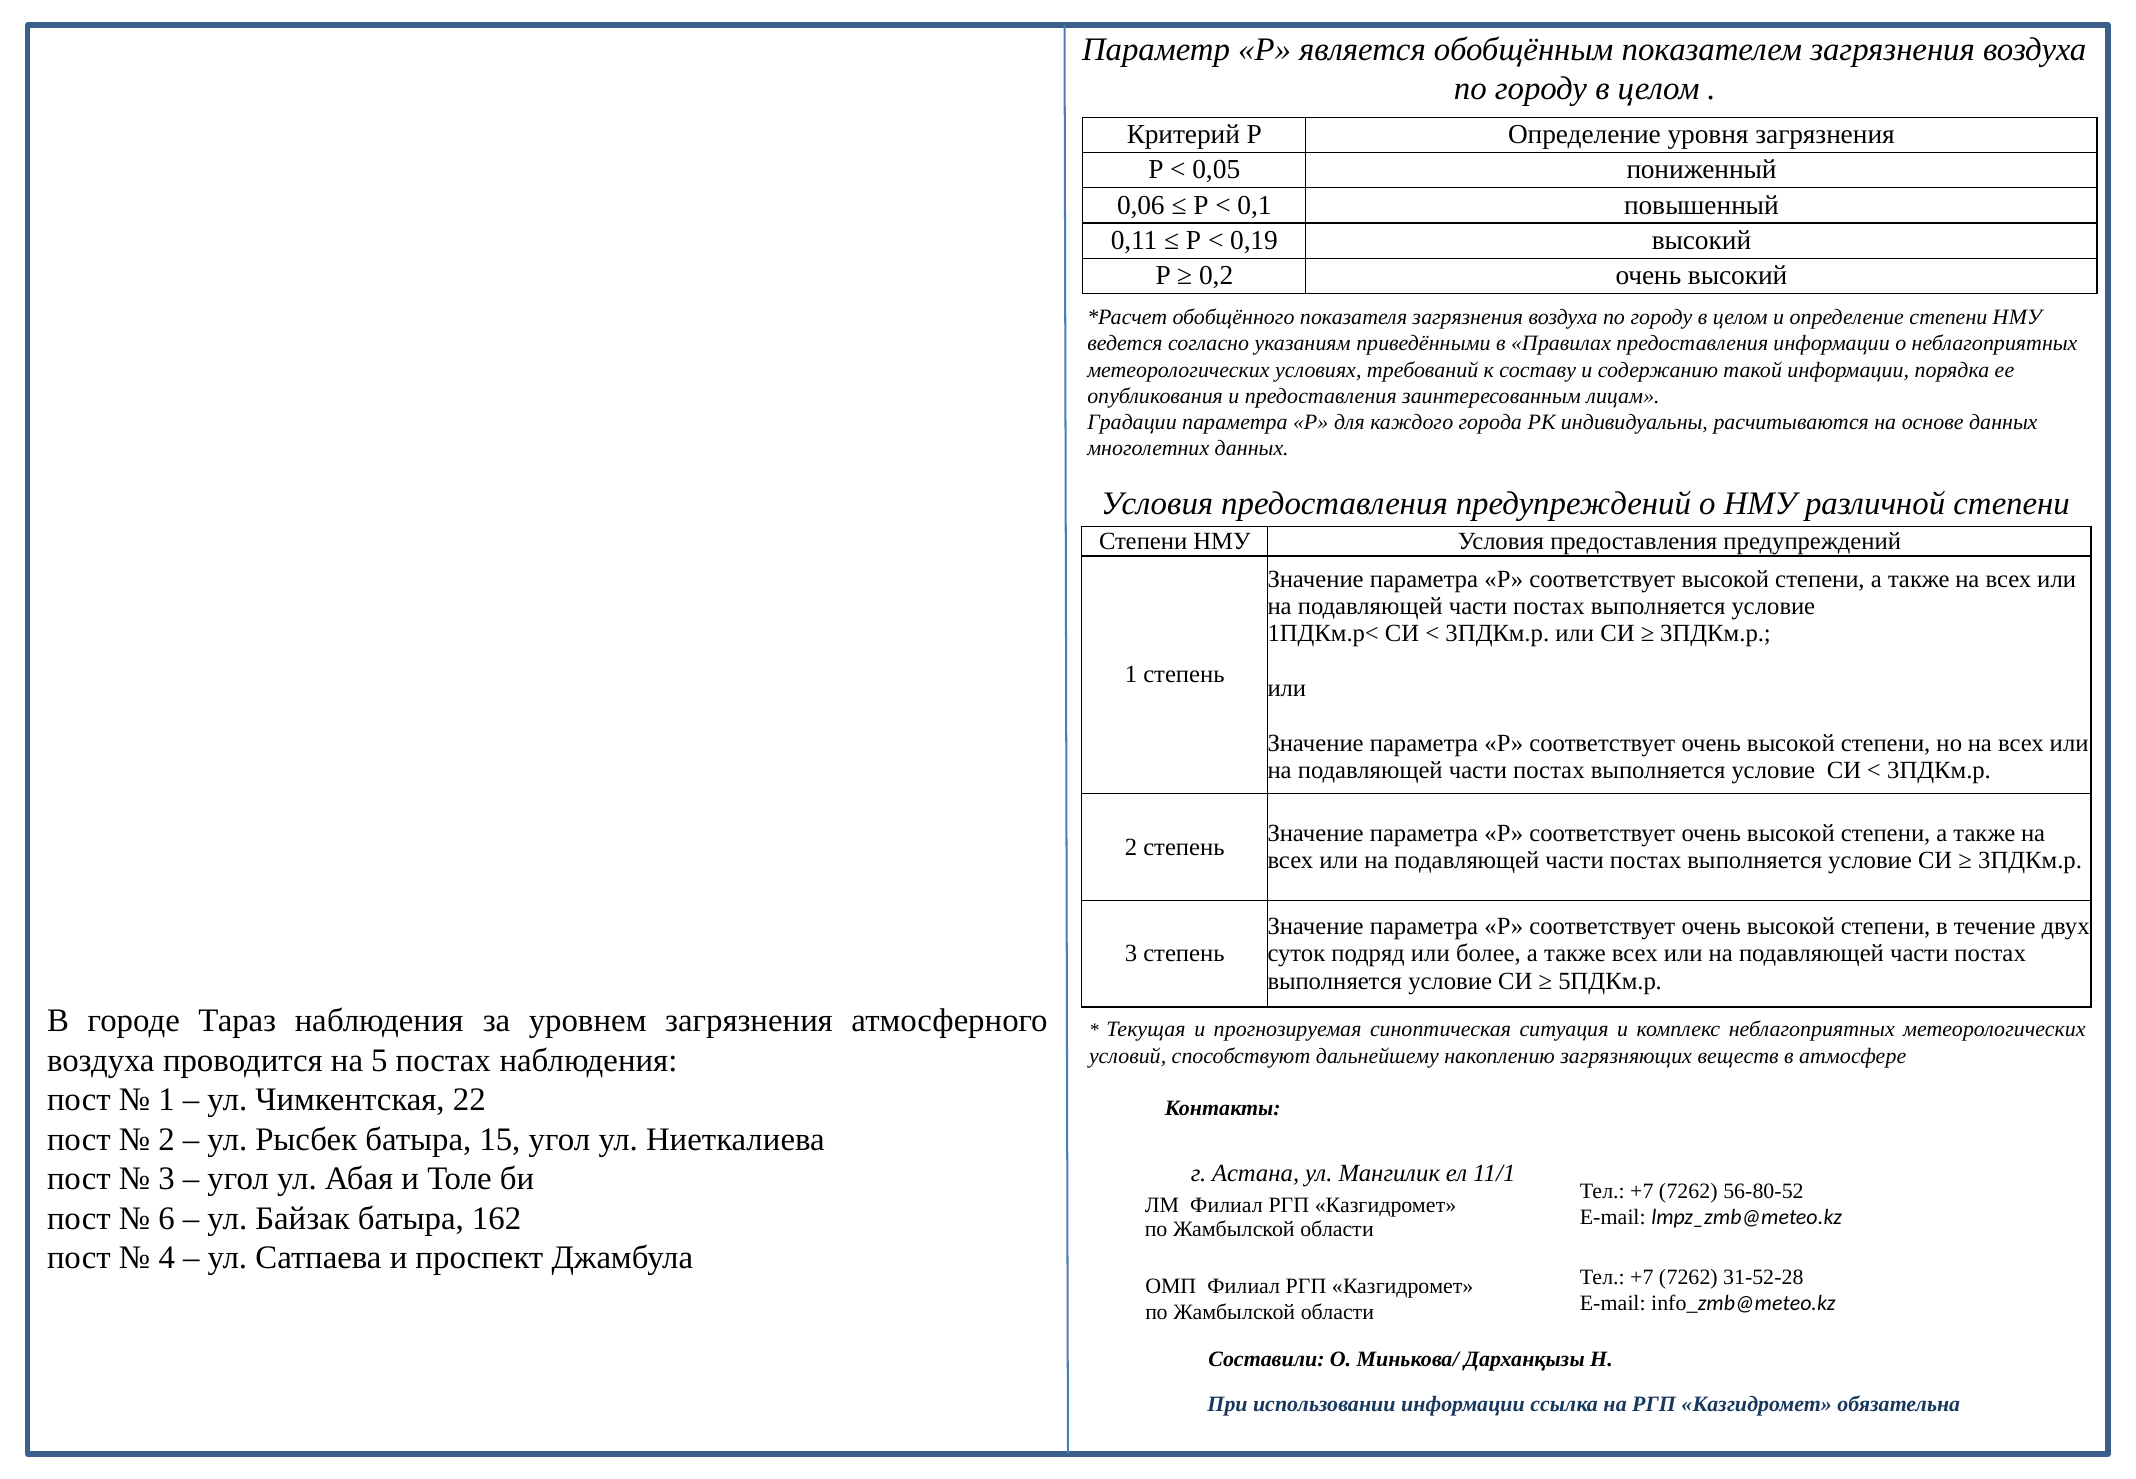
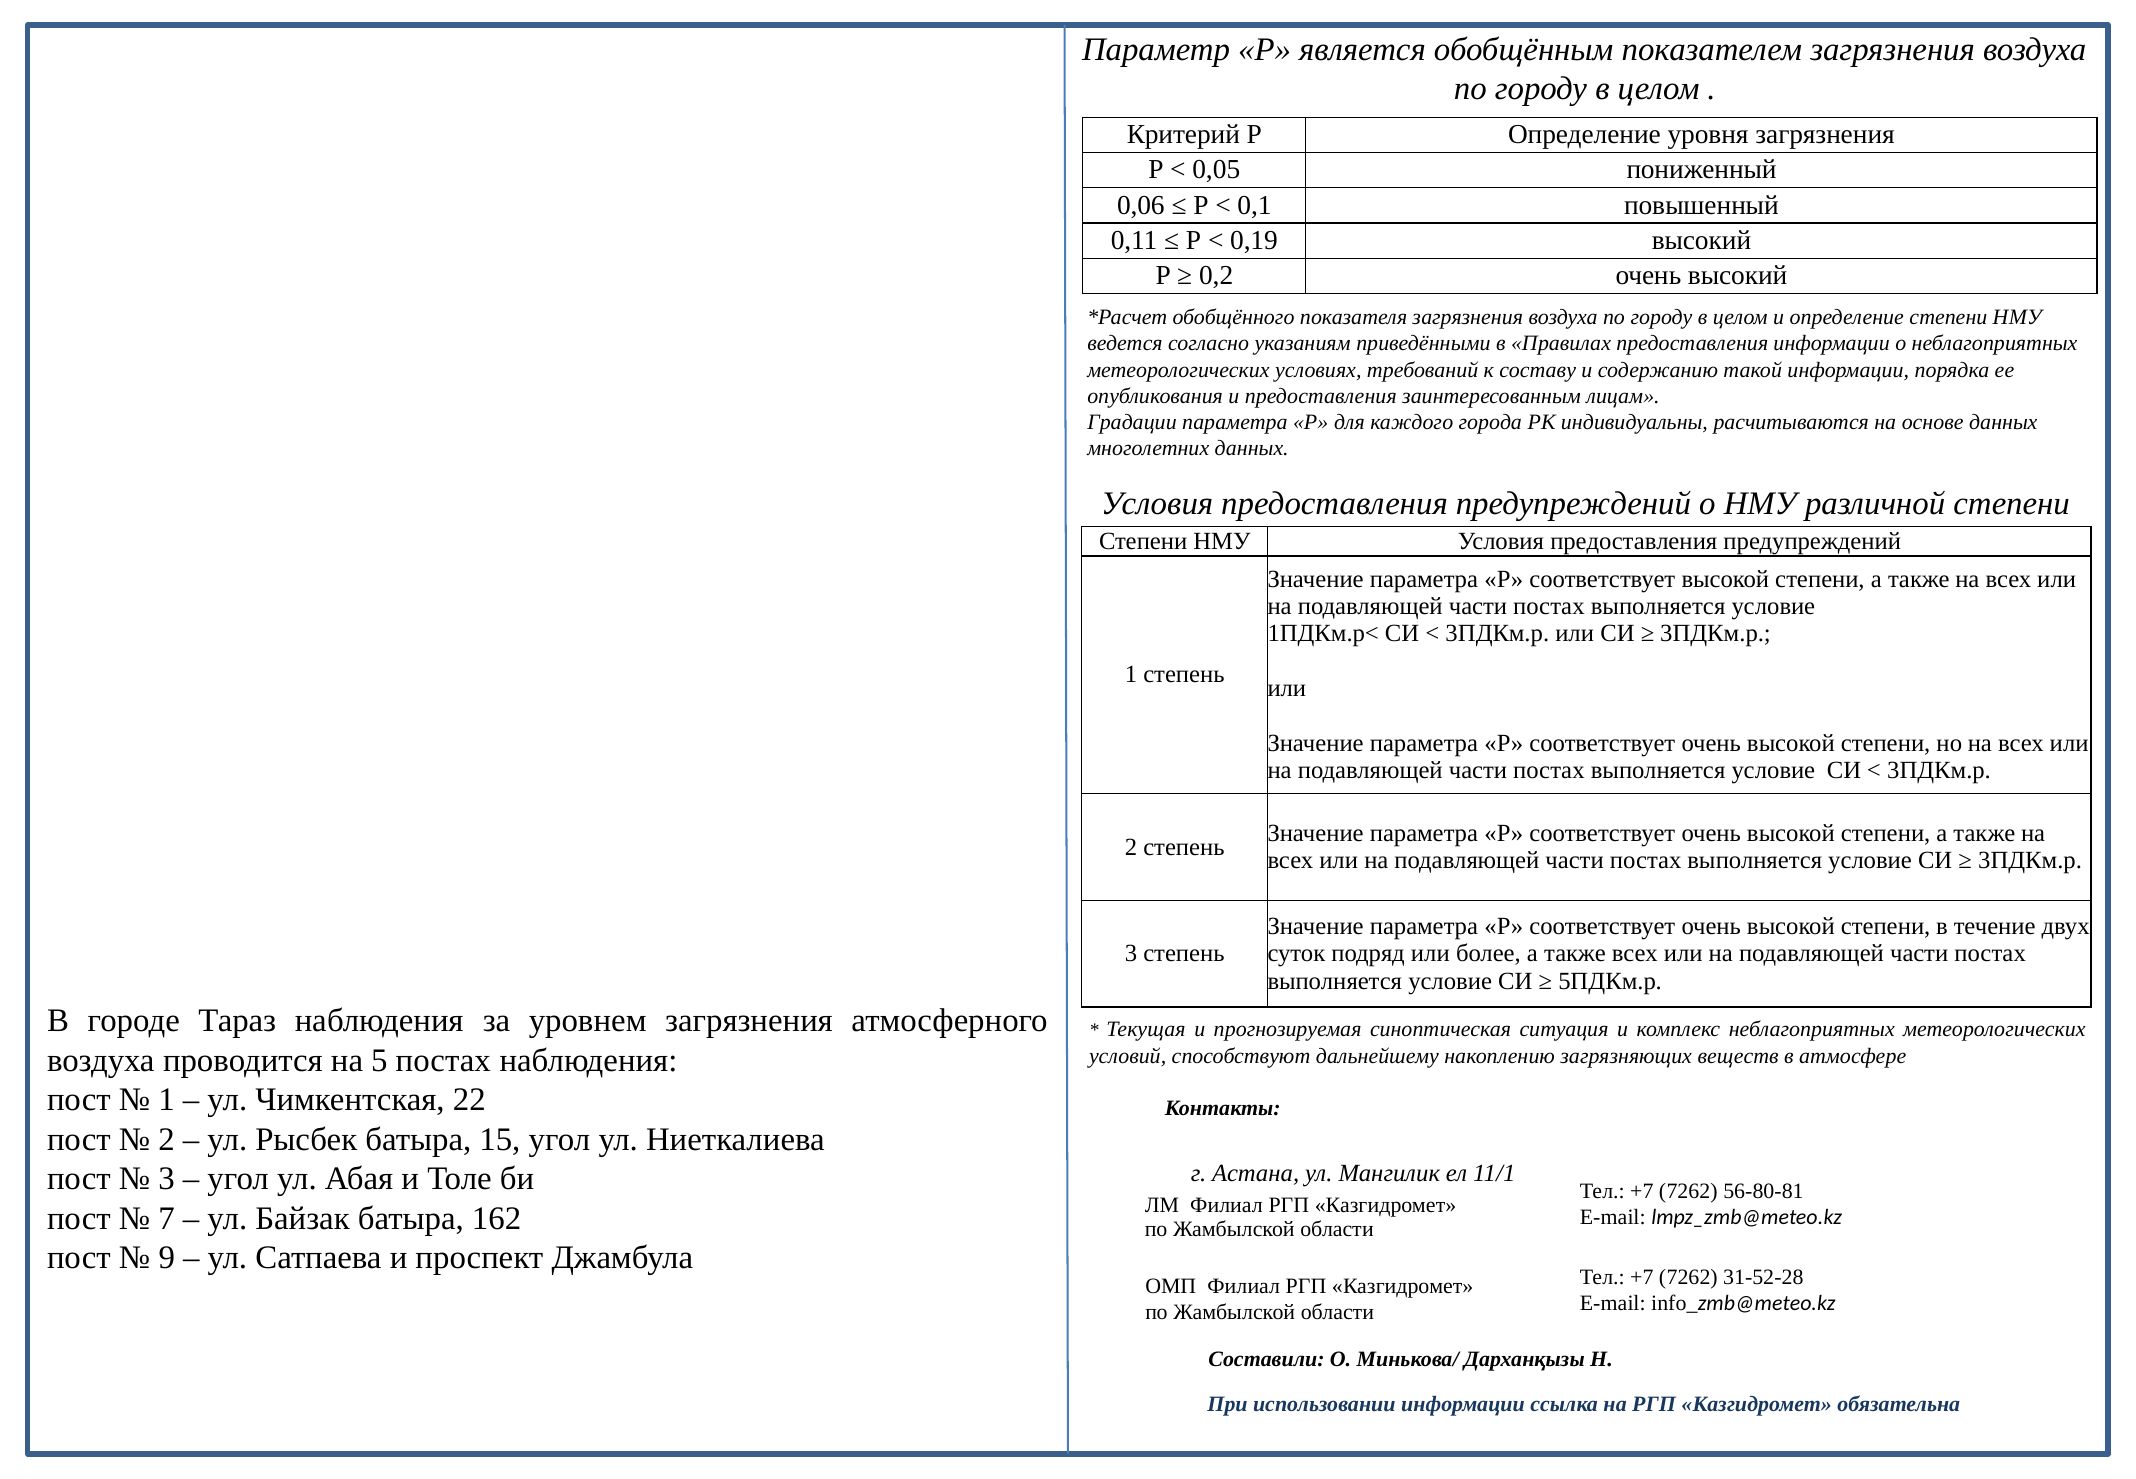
56-80-52: 56-80-52 -> 56-80-81 (1763, 1191)
6: 6 -> 7 (167, 1218)
4: 4 -> 9 (167, 1257)
